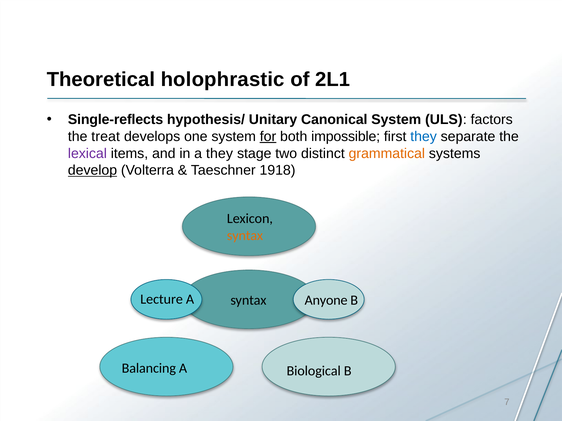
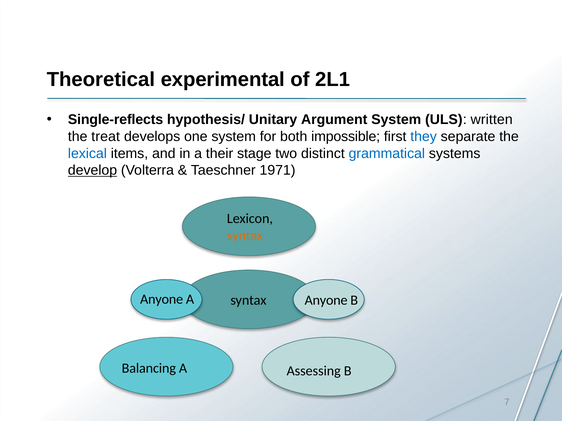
holophrastic: holophrastic -> experimental (223, 80)
Canonical: Canonical -> Argument (334, 120)
factors: factors -> written (492, 120)
for underline: present -> none (268, 137)
lexical colour: purple -> blue (87, 154)
a they: they -> their (220, 154)
grammatical colour: orange -> blue (387, 154)
1918: 1918 -> 1971 (278, 170)
Lecture: Lecture -> Anyone (162, 300)
Biological: Biological -> Assessing (314, 371)
